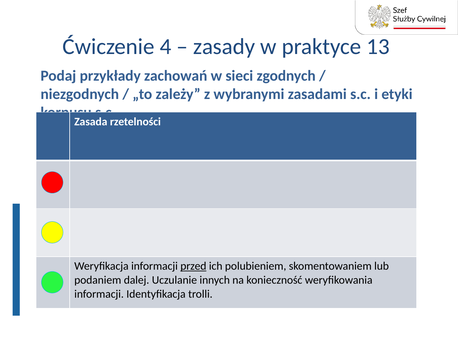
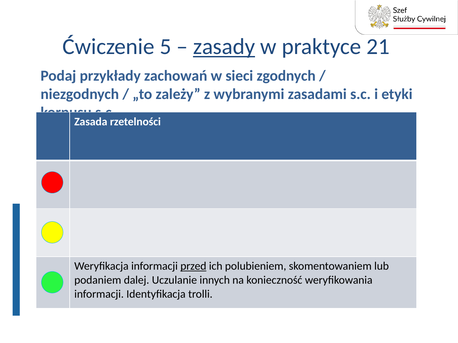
4: 4 -> 5 (166, 47)
zasady underline: none -> present (224, 47)
13: 13 -> 21 (378, 47)
